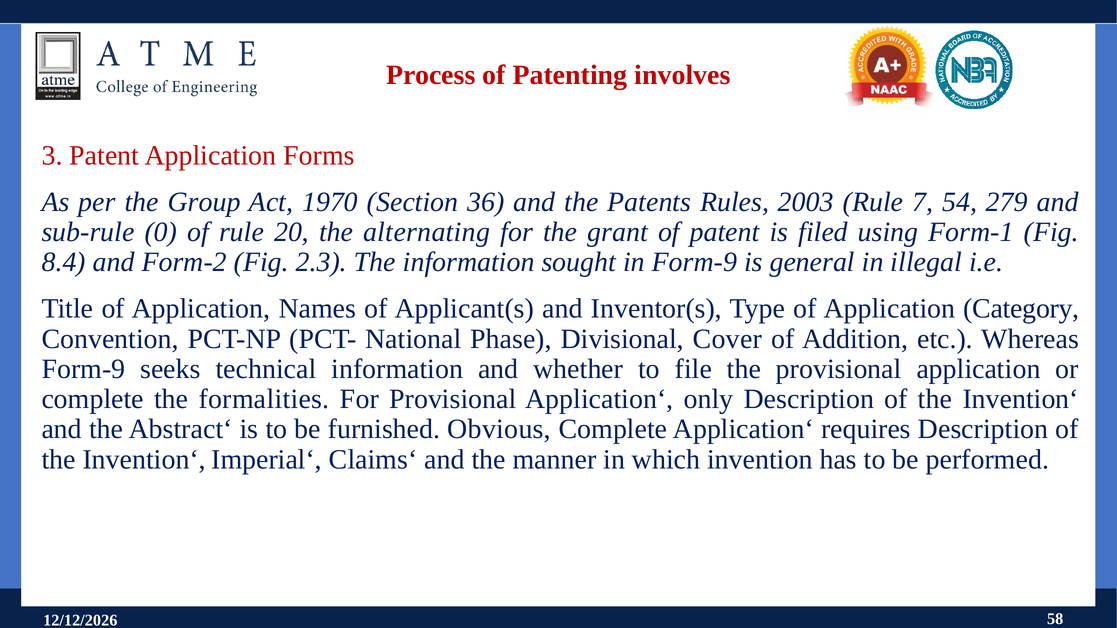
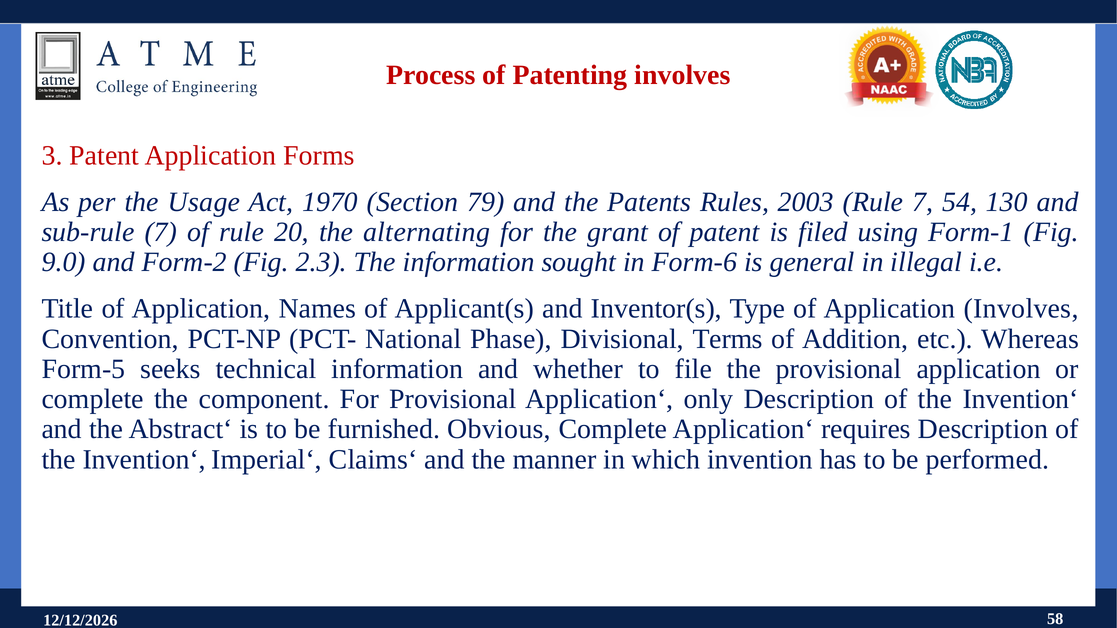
Group: Group -> Usage (204, 202)
36: 36 -> 79 (486, 202)
279: 279 -> 130 (1007, 202)
sub-rule 0: 0 -> 7 (161, 232)
8.4: 8.4 -> 9.0 (64, 262)
in Form-9: Form-9 -> Form-6 (694, 262)
Application Category: Category -> Involves (1021, 309)
Cover: Cover -> Terms (728, 339)
Form-9: Form-9 -> Form-5 (83, 369)
formalities: formalities -> component (264, 399)
